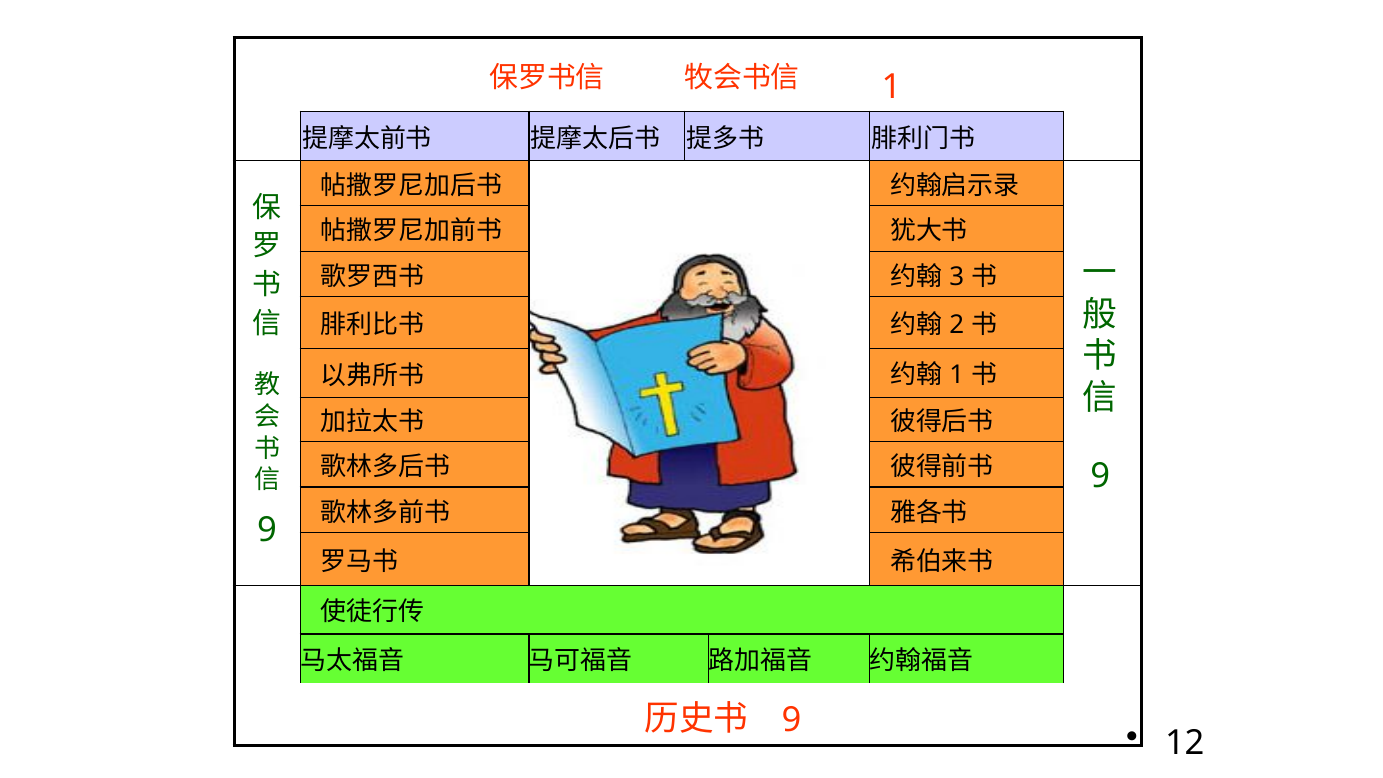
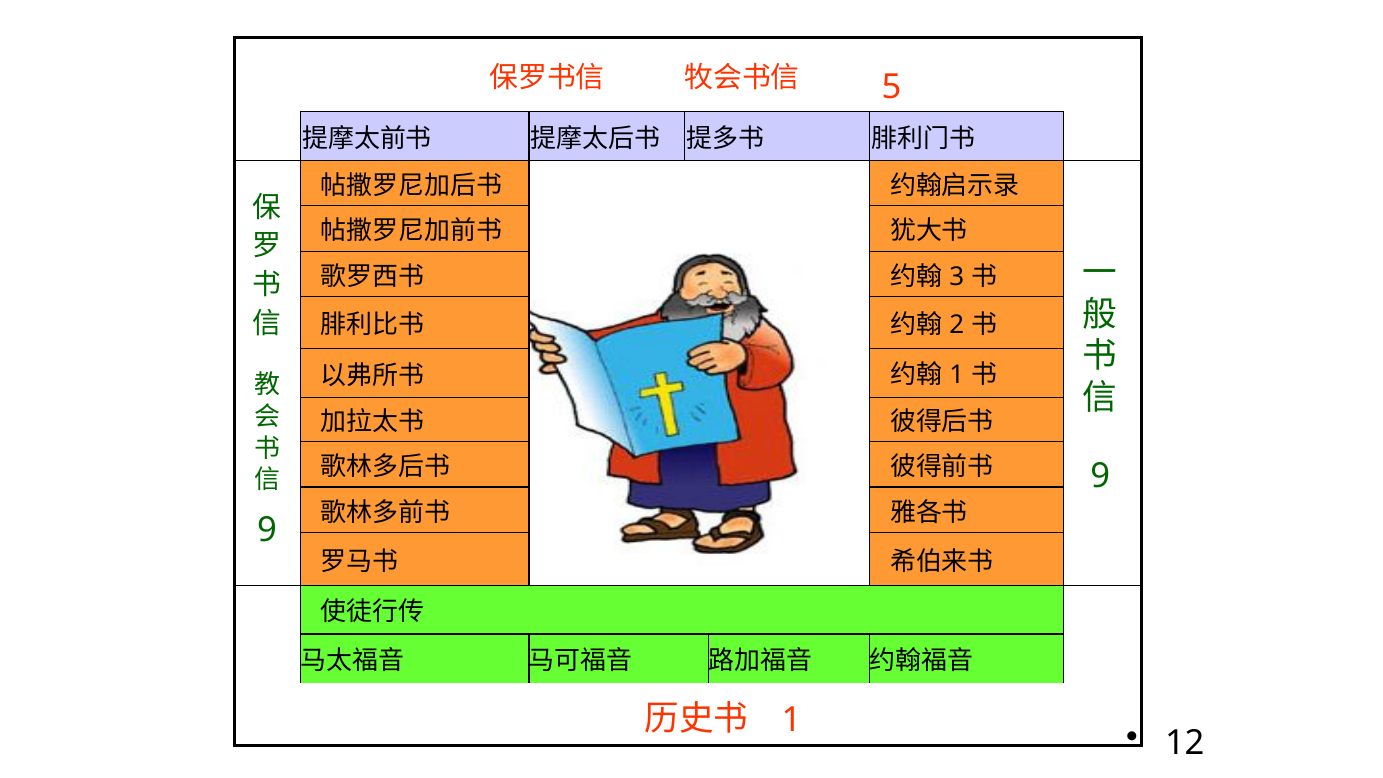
1: 1 -> 5 (892, 87)
9: 9 -> 1 (792, 720)
